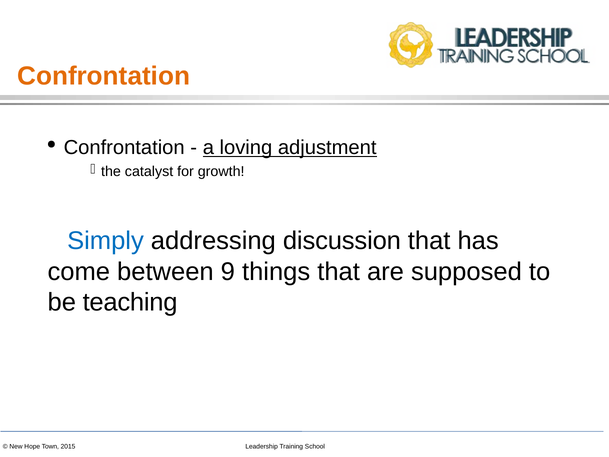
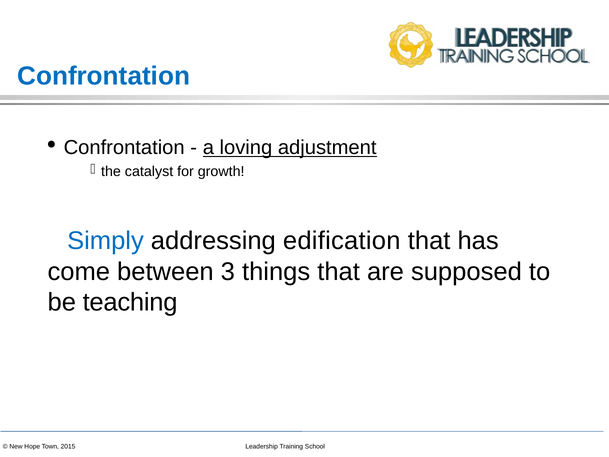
Confrontation colour: orange -> blue (104, 76)
discussion: discussion -> edification (342, 241)
9: 9 -> 3 (228, 272)
